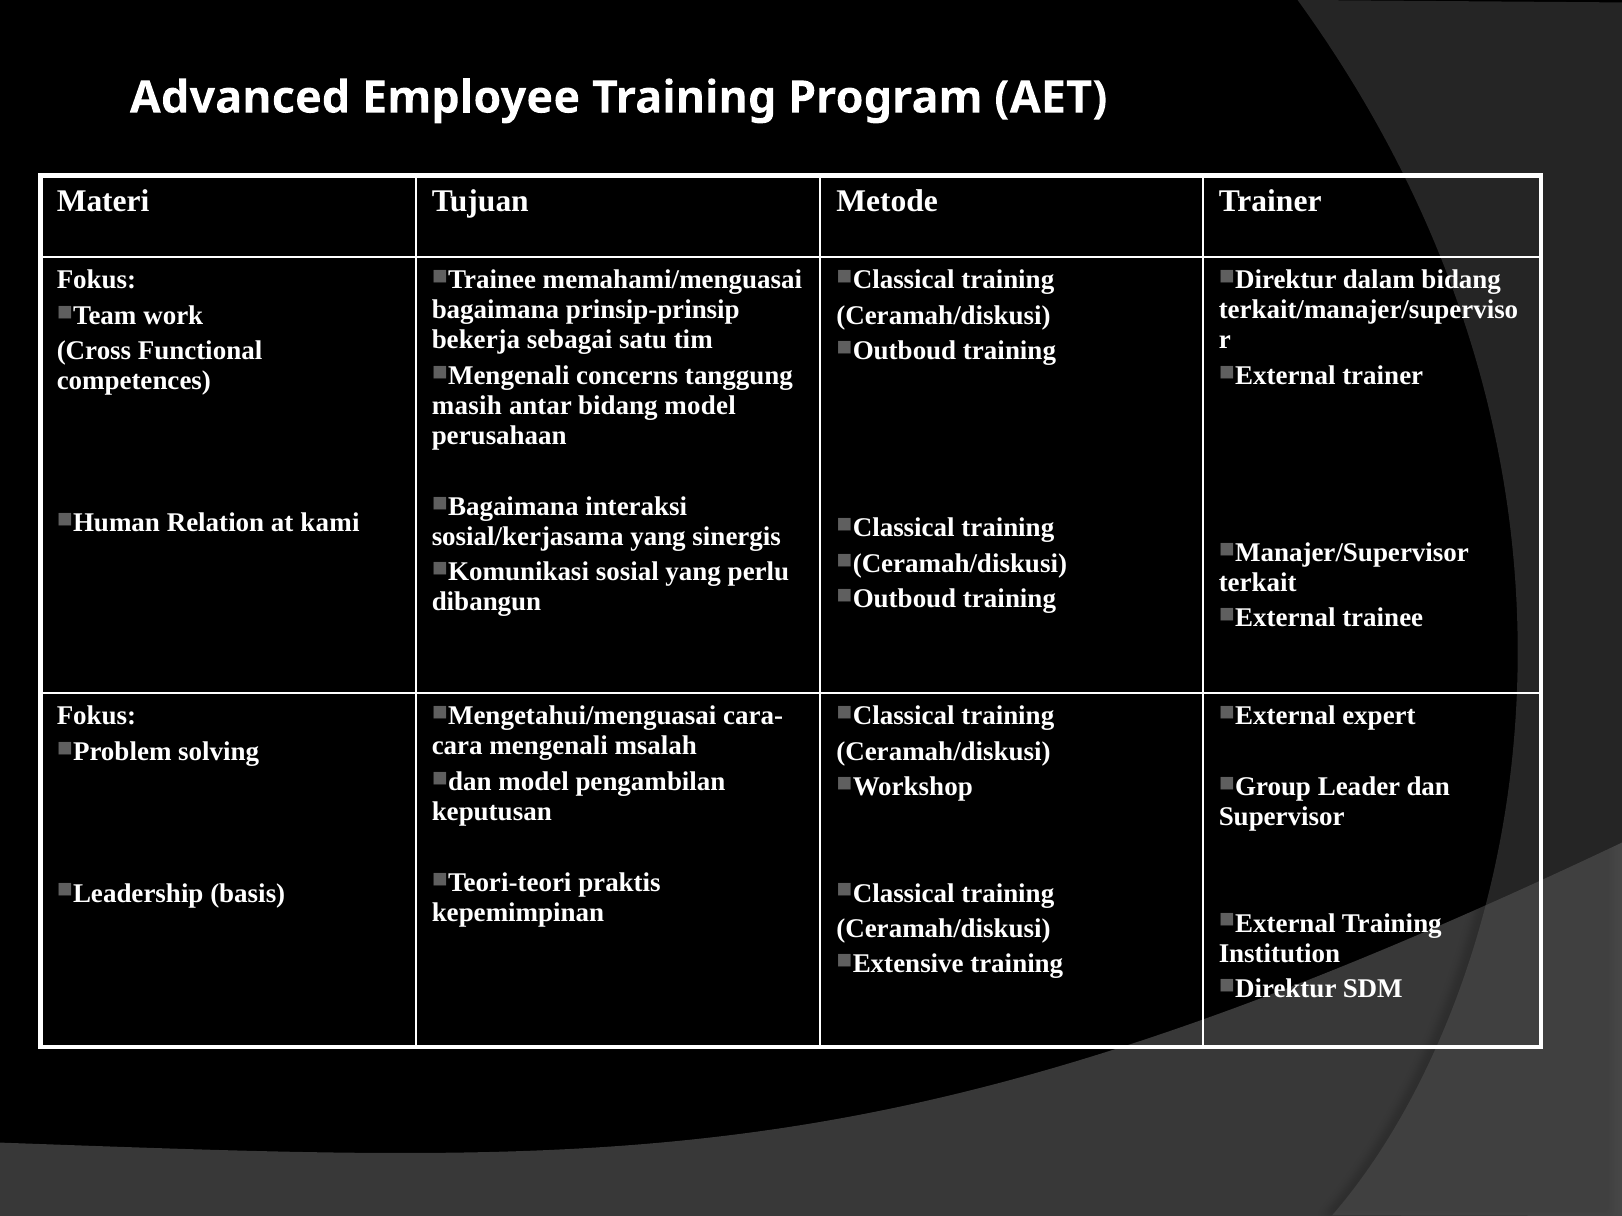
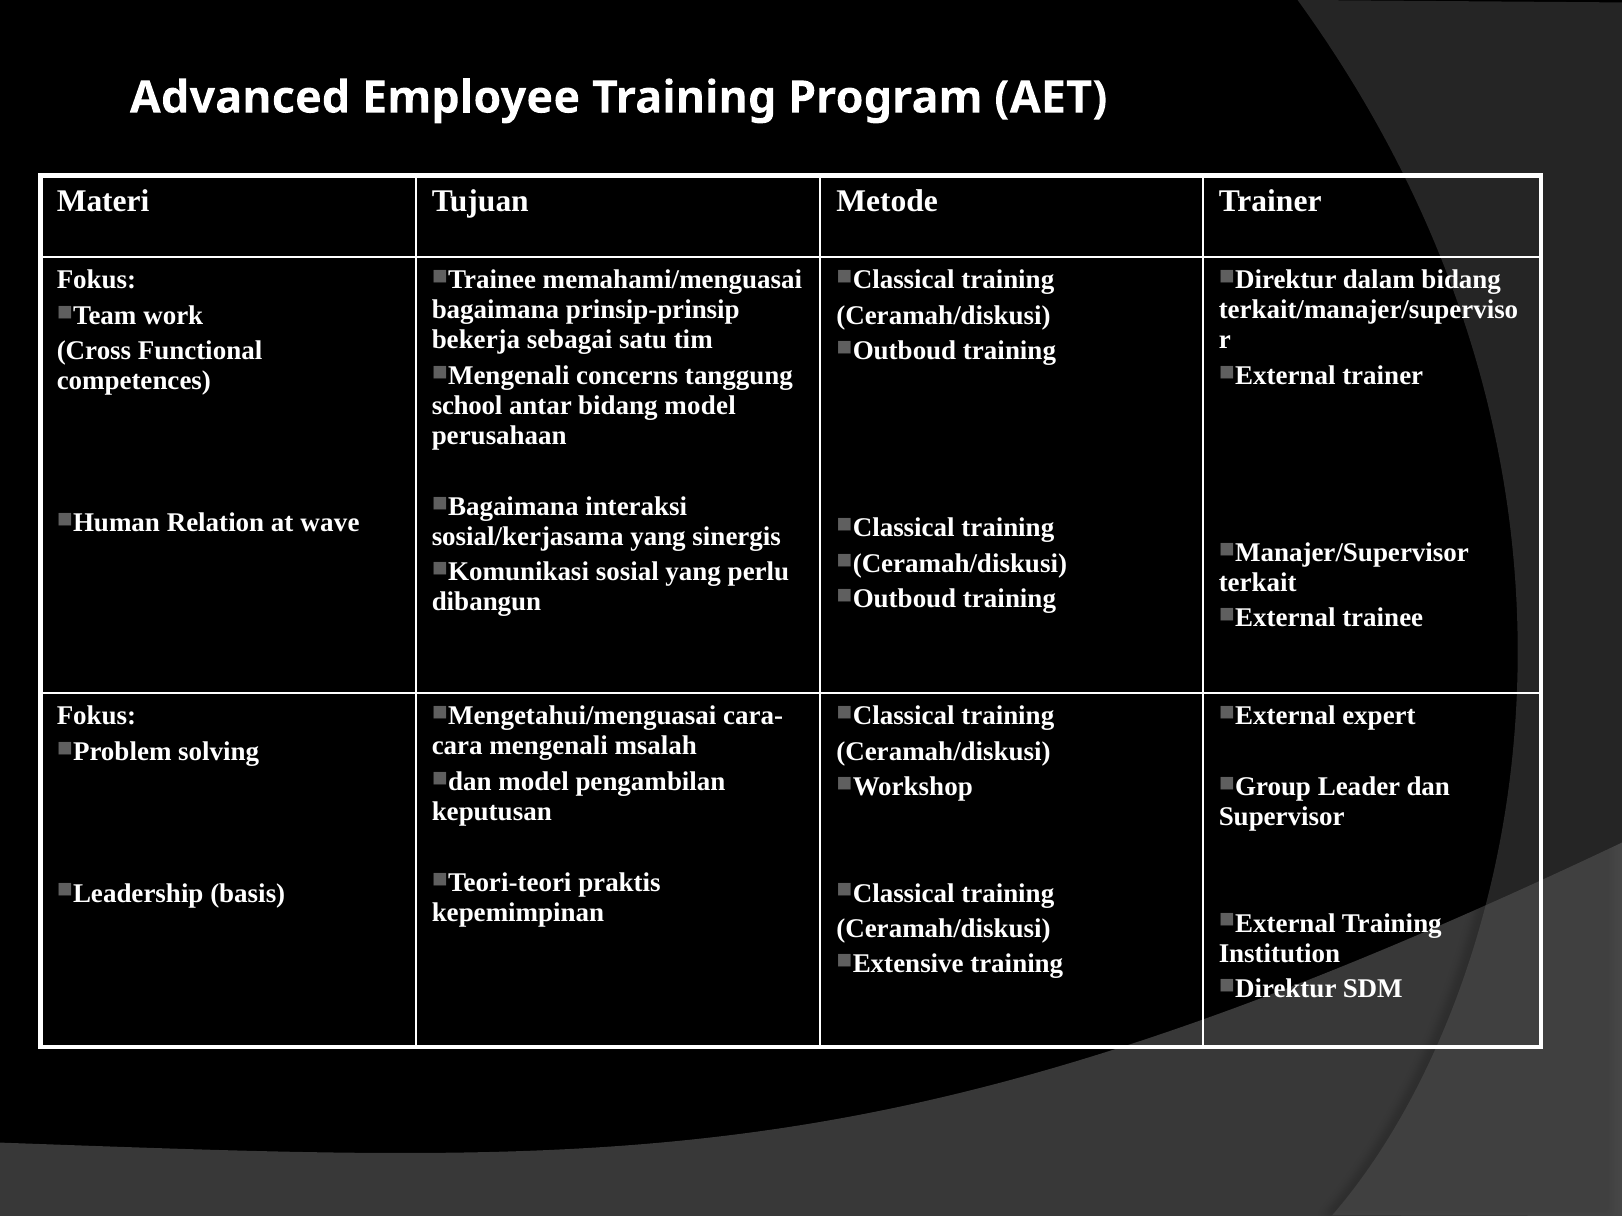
masih: masih -> school (467, 406)
kami: kami -> wave (330, 523)
